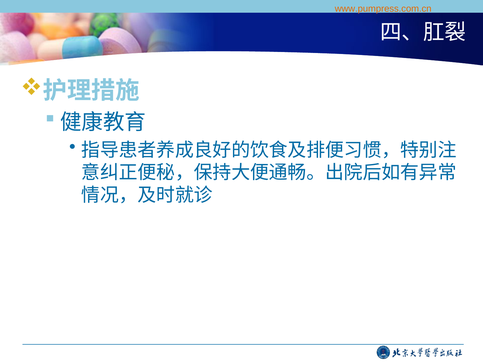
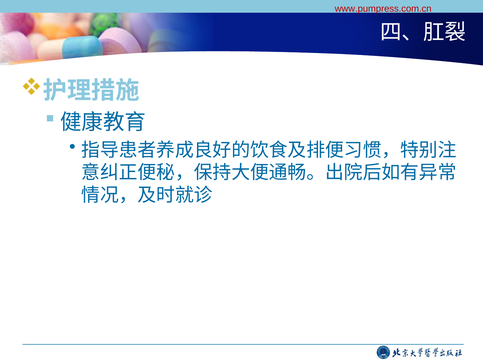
www.pumpress.com.cn colour: orange -> red (383, 9)
